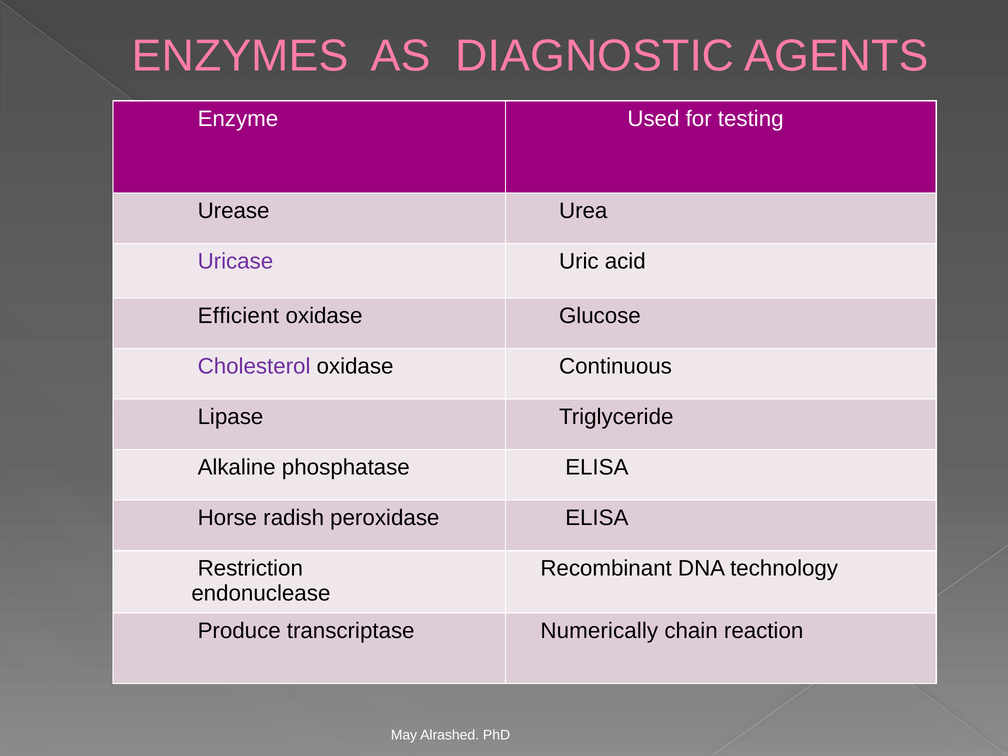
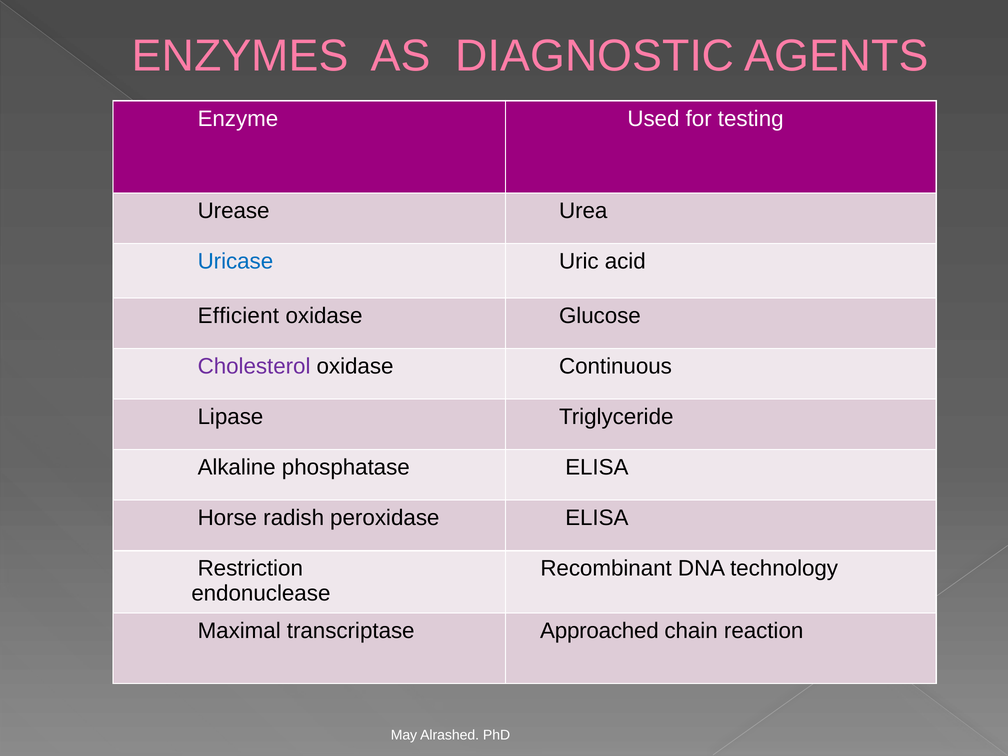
Uricase colour: purple -> blue (235, 261)
Produce: Produce -> Maximal (239, 631)
Numerically: Numerically -> Approached (599, 631)
